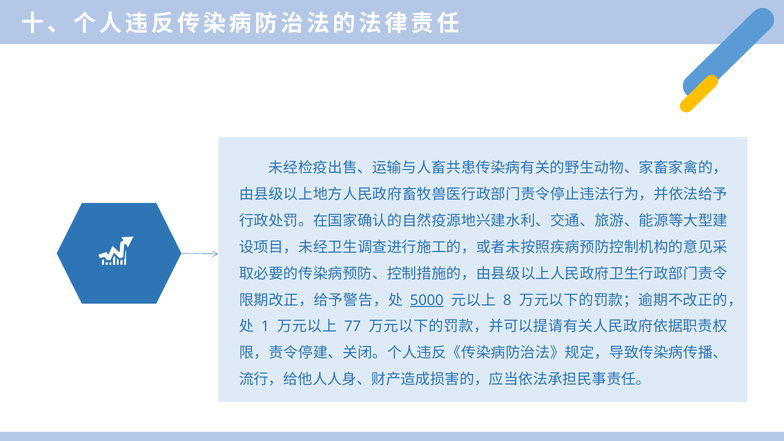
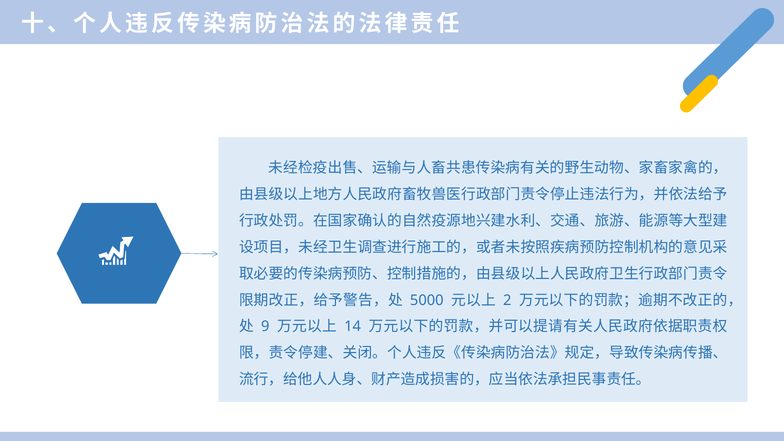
5000 underline: present -> none (427, 300)
8: 8 -> 2 (507, 300)
1: 1 -> 9 (265, 327)
77: 77 -> 14 (353, 327)
